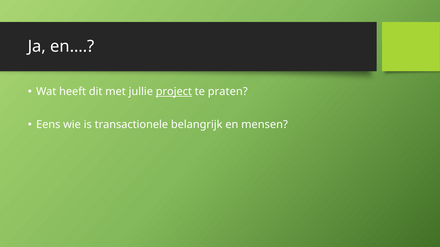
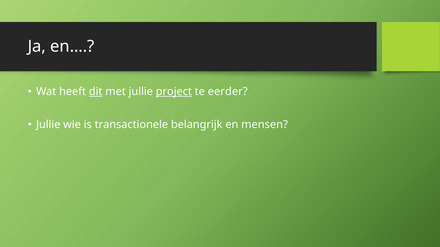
dit underline: none -> present (96, 92)
praten: praten -> eerder (228, 92)
Eens: Eens -> Jullie (48, 125)
